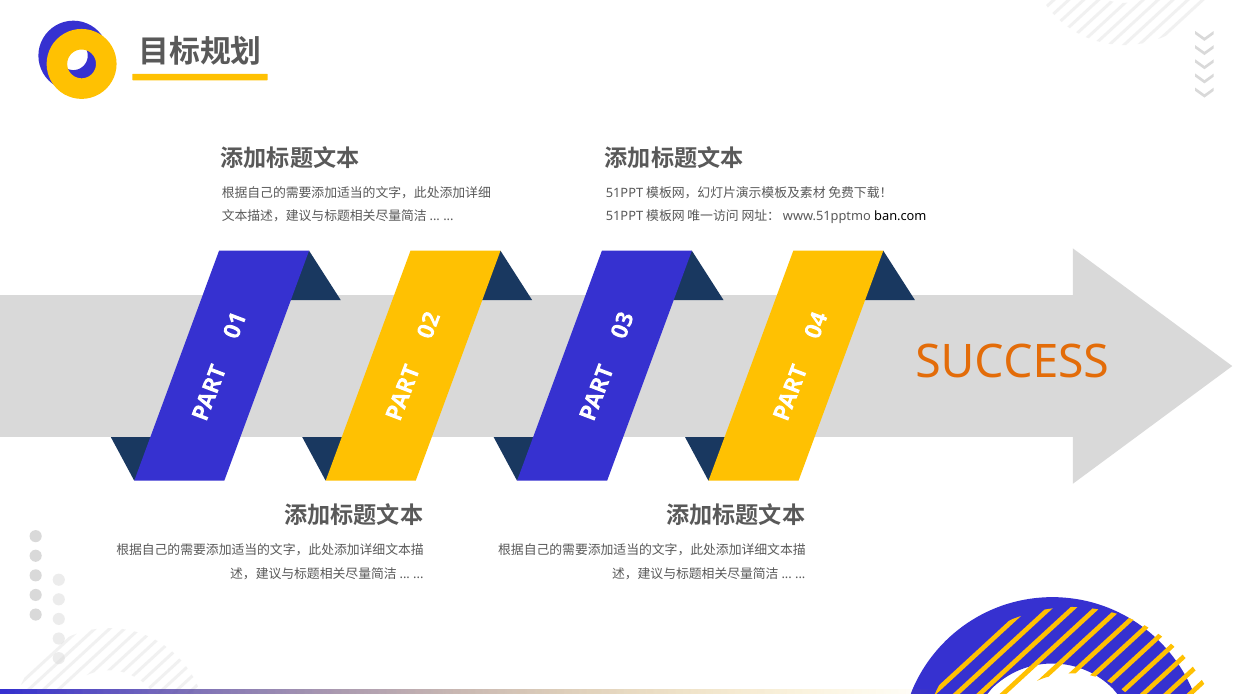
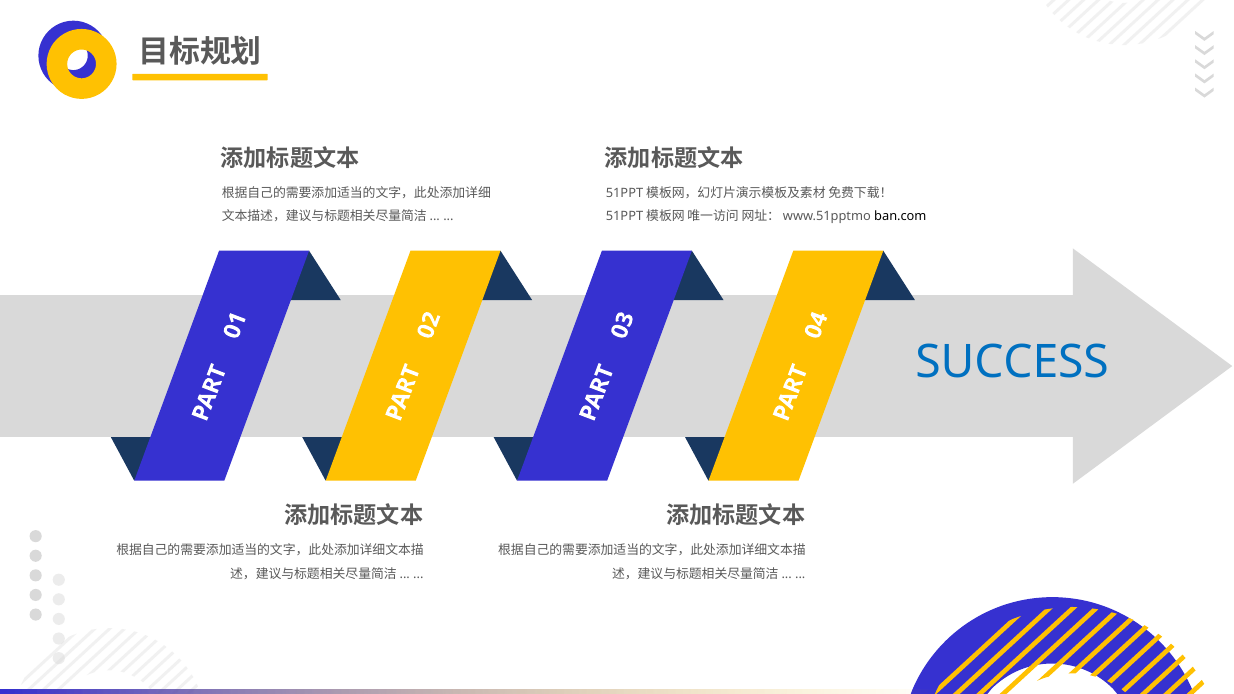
SUCCESS colour: orange -> blue (1012, 362)
